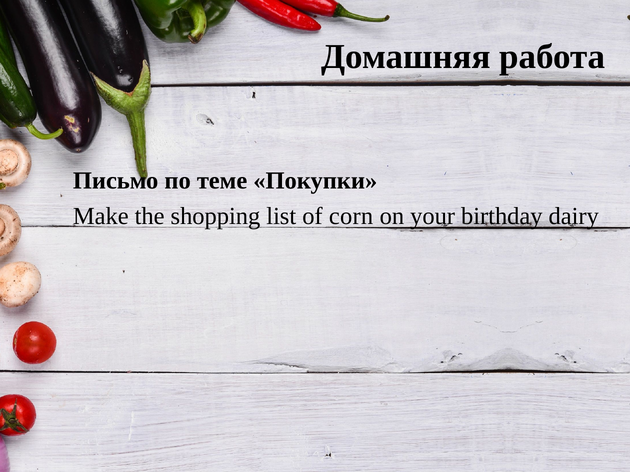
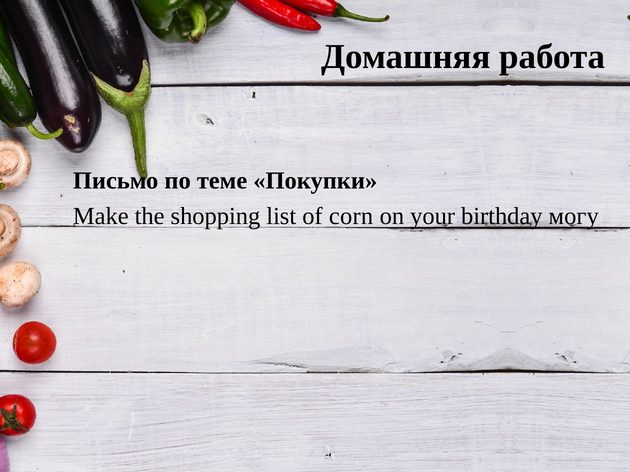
dairy: dairy -> могу (574, 216)
